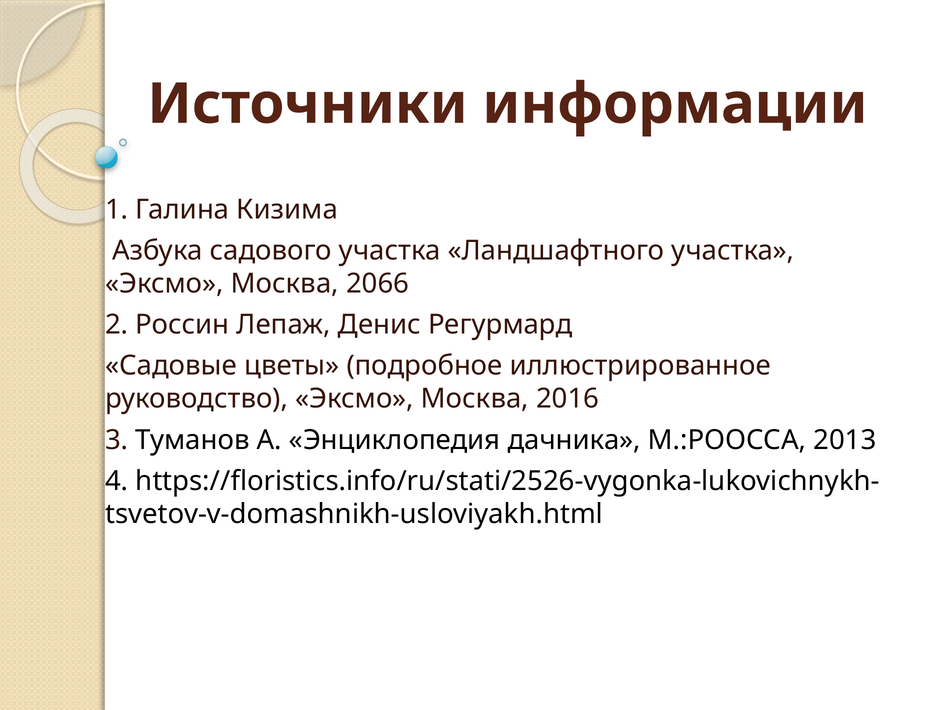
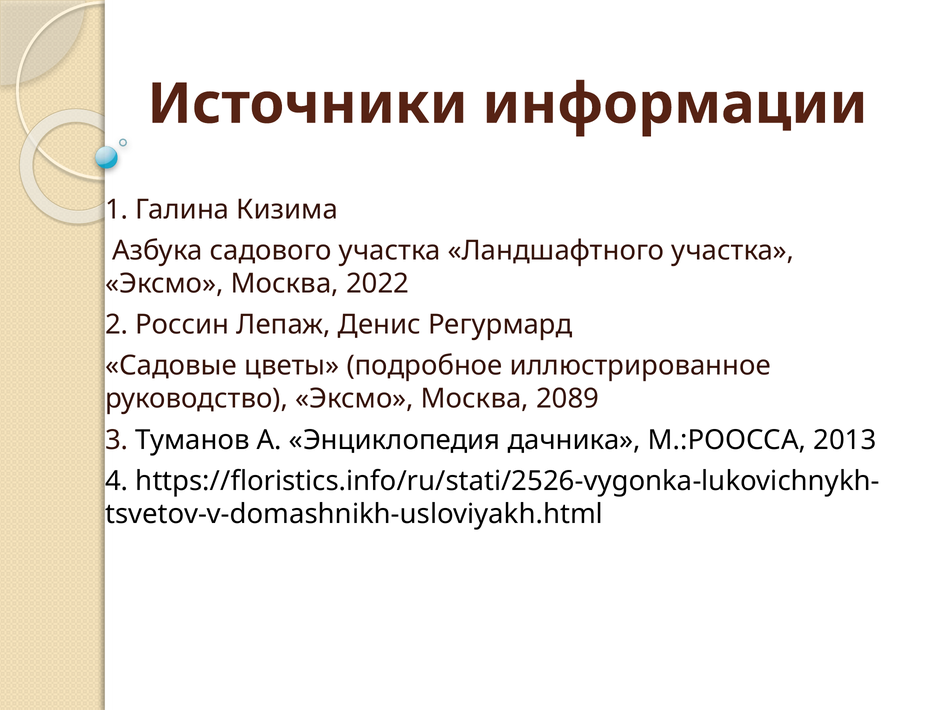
2066: 2066 -> 2022 (378, 283)
2016: 2016 -> 2089 (568, 399)
